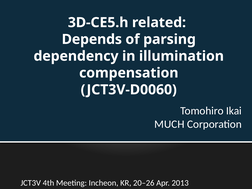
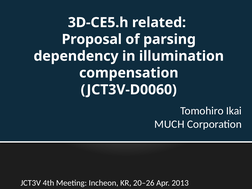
Depends: Depends -> Proposal (92, 39)
